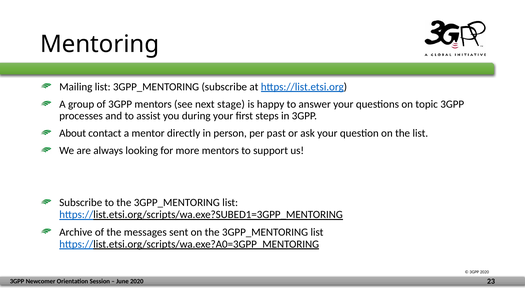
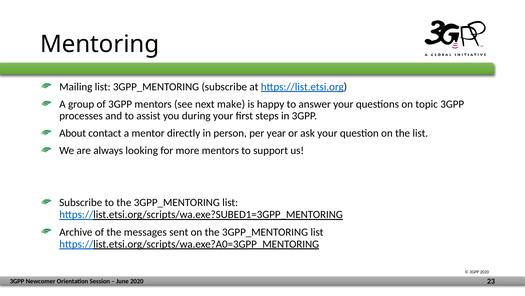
stage: stage -> make (231, 104)
past: past -> year (276, 133)
